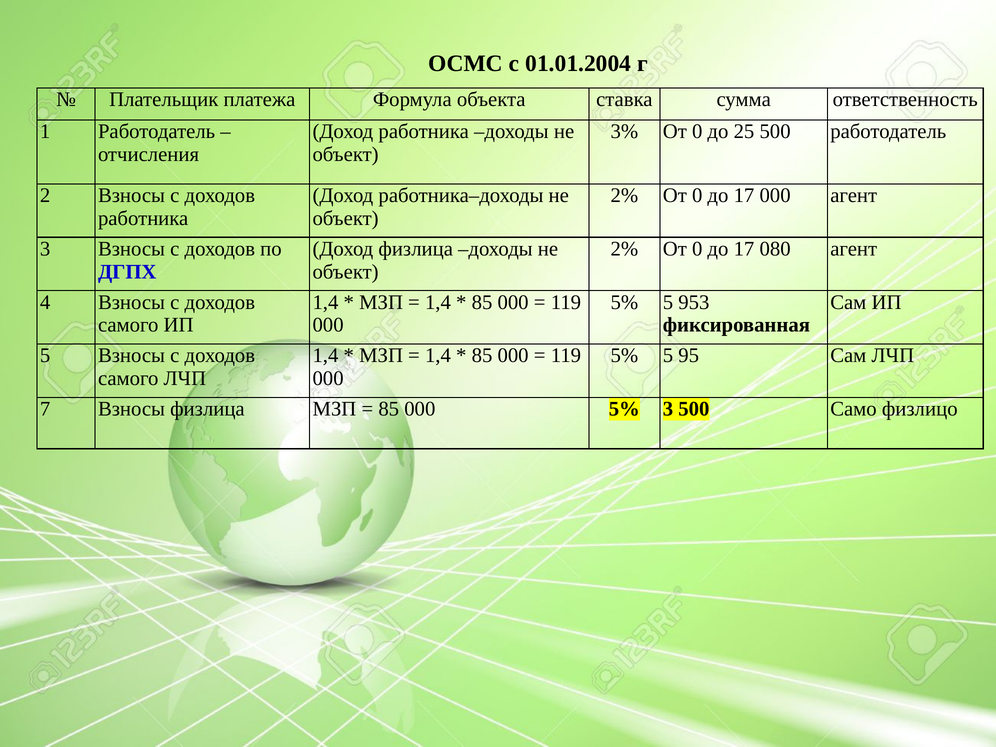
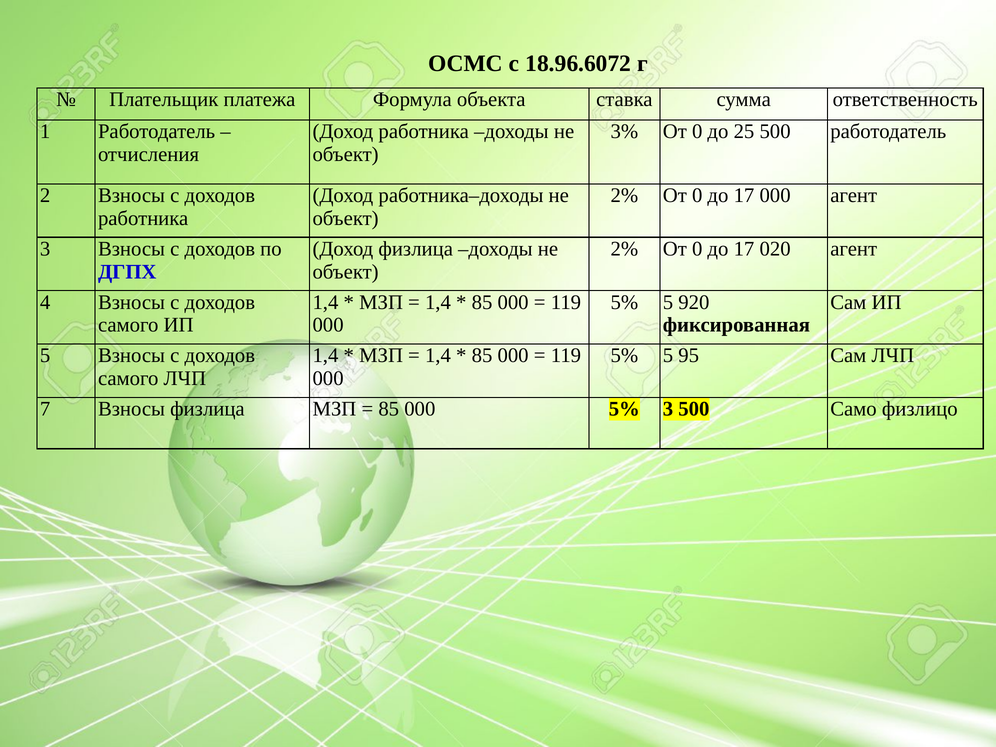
01.01.2004: 01.01.2004 -> 18.96.6072 (578, 63)
080: 080 -> 020 (775, 249)
953: 953 -> 920 (694, 302)
